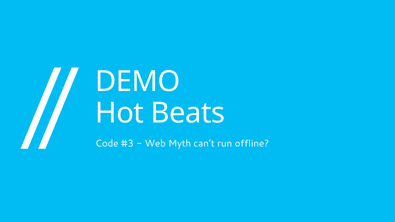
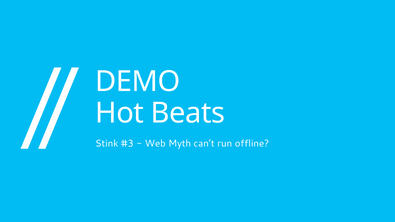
Code: Code -> Stink (107, 144)
